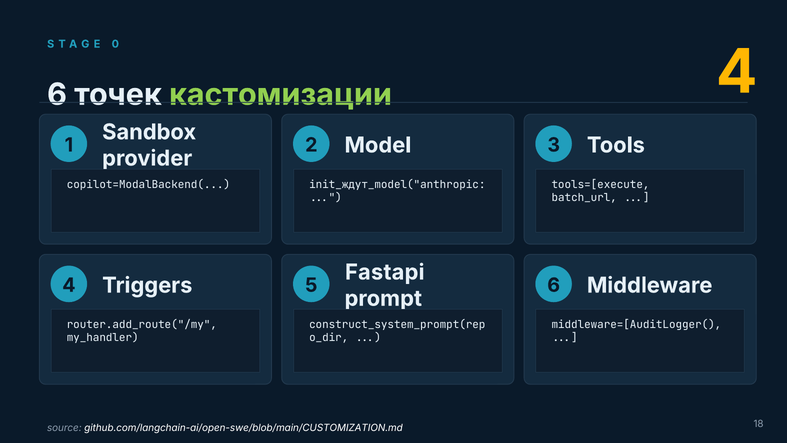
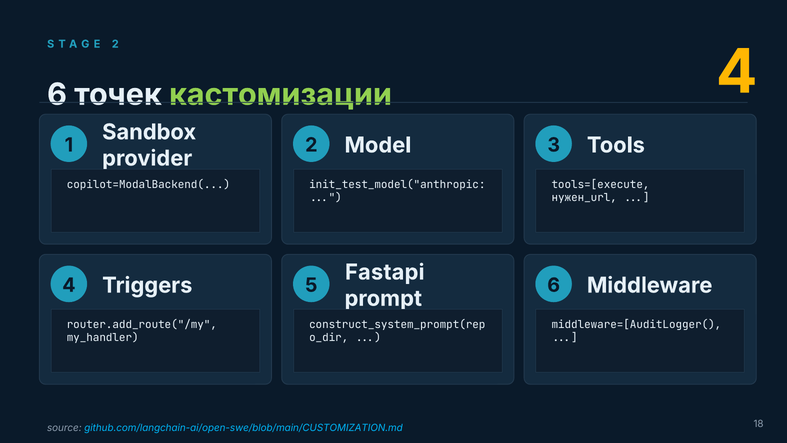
0: 0 -> 2 (115, 44)
init_ждут_model("anthropic: init_ждут_model("anthropic -> init_test_model("anthropic (397, 184)
batch_url: batch_url -> нужен_url (584, 197)
github.com/langchain-ai/open-swe/blob/main/CUSTOMIZATION.md colour: white -> light blue (244, 428)
